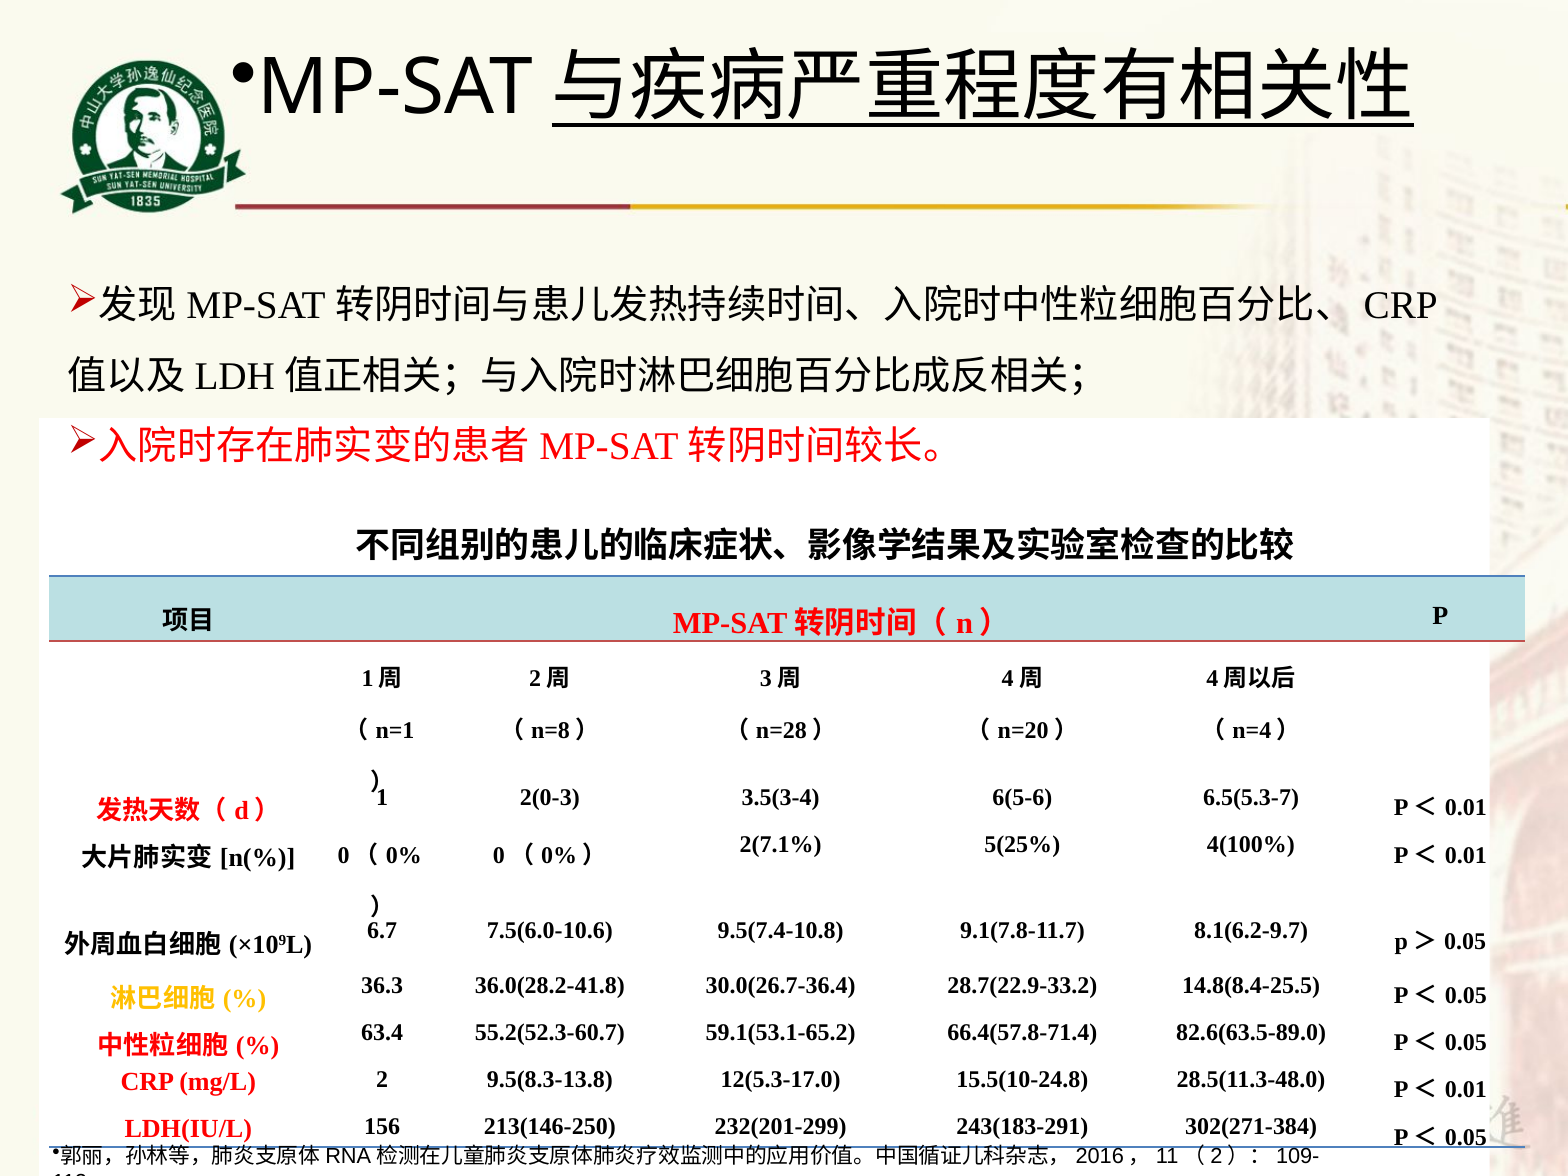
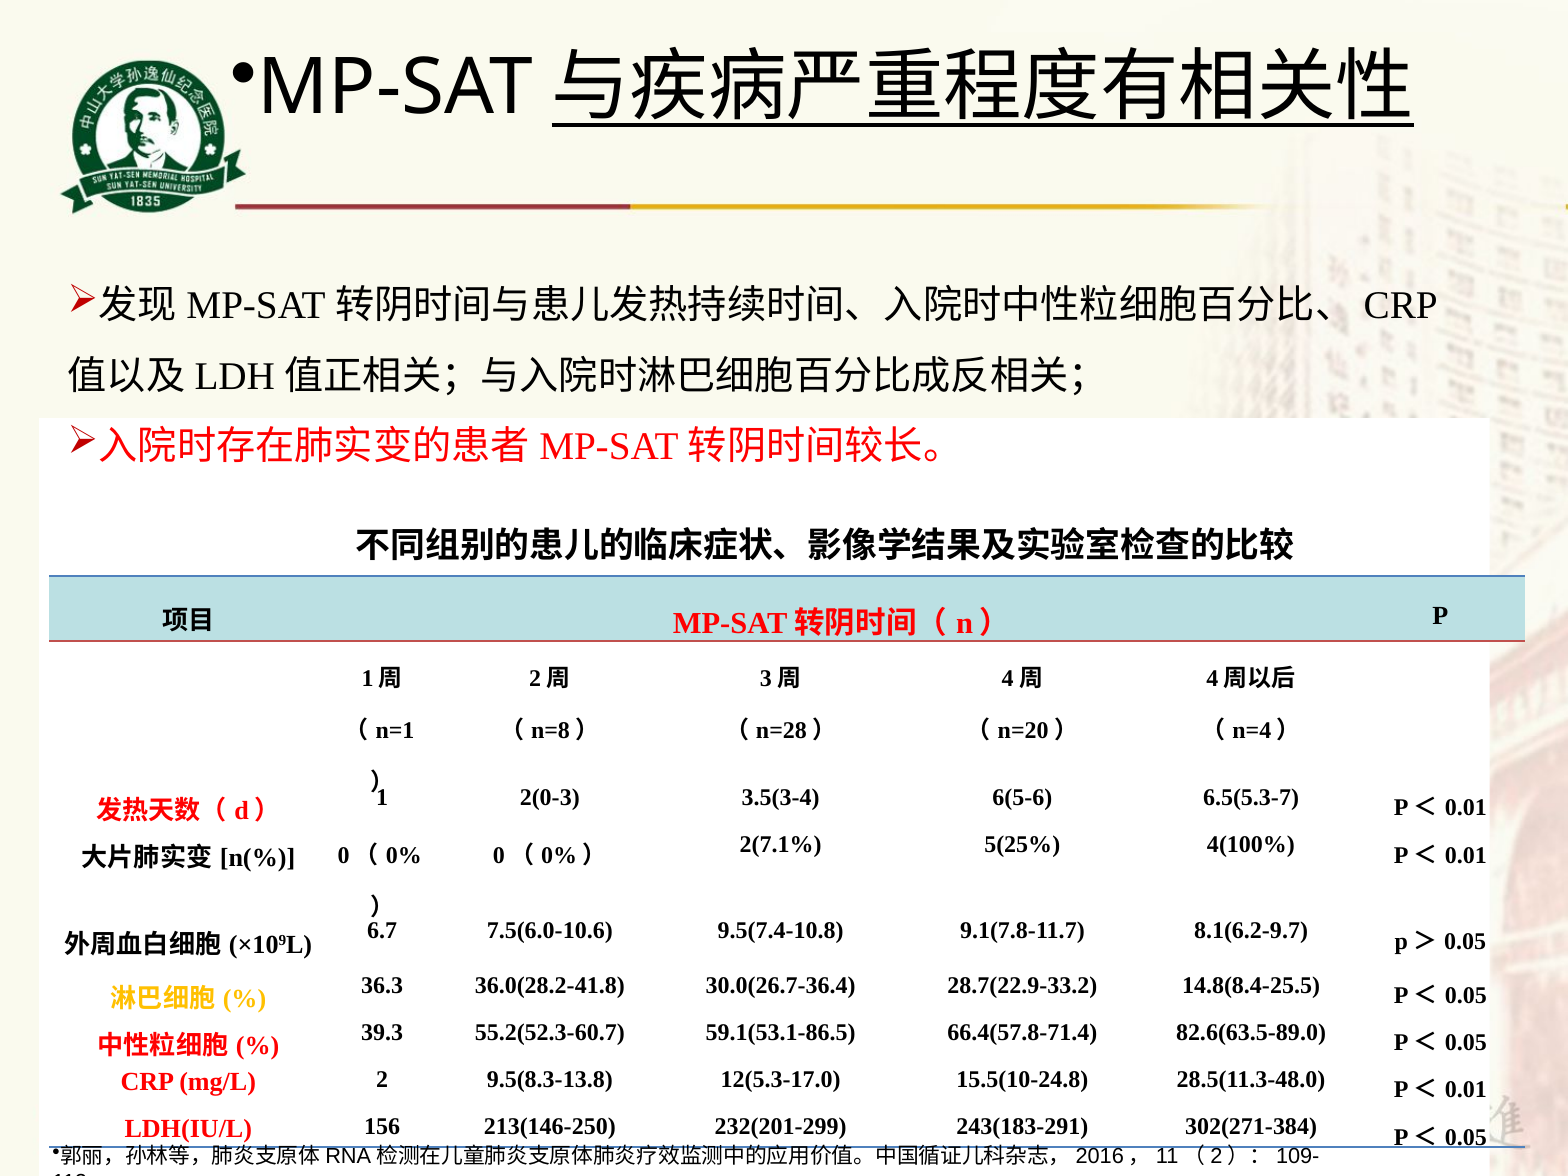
63.4: 63.4 -> 39.3 (382, 1032)
59.1(53.1-65.2: 59.1(53.1-65.2 -> 59.1(53.1-86.5 (781, 1032)
